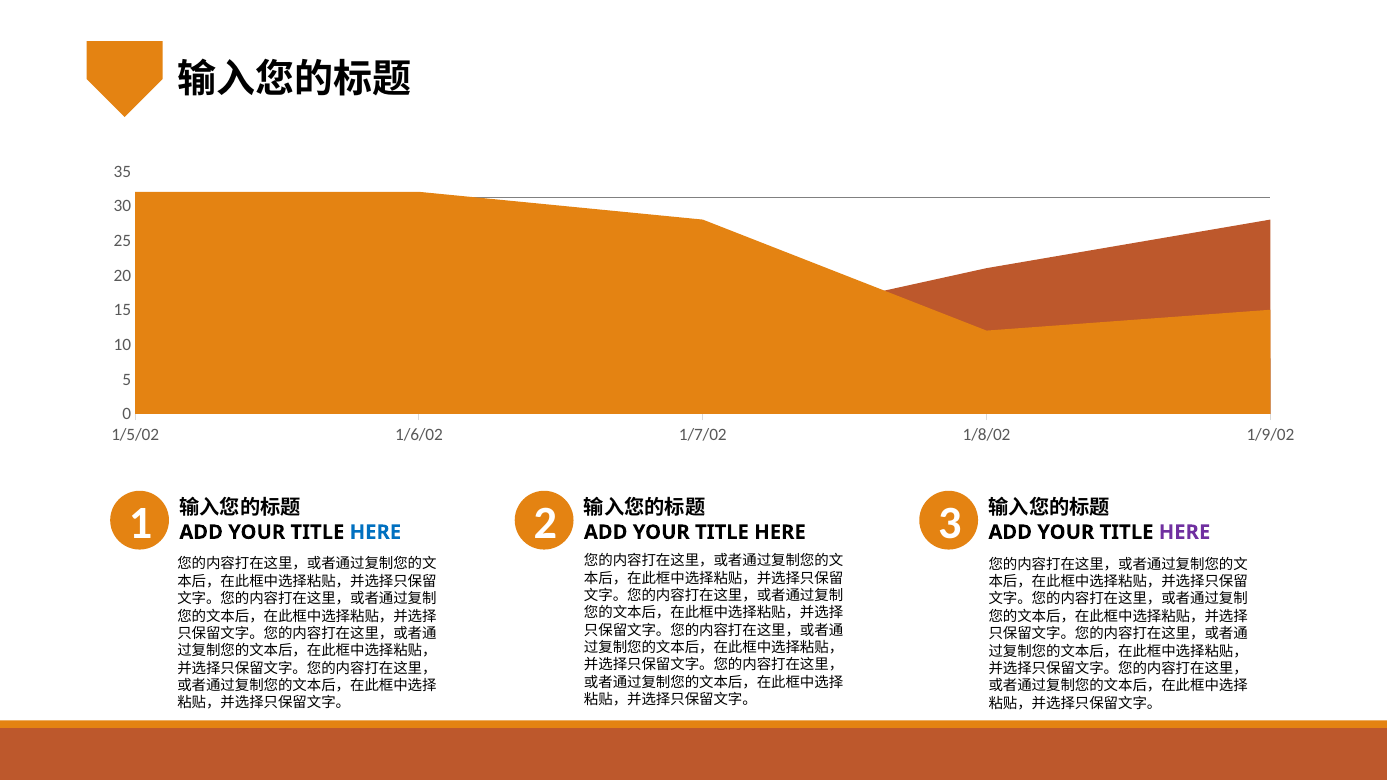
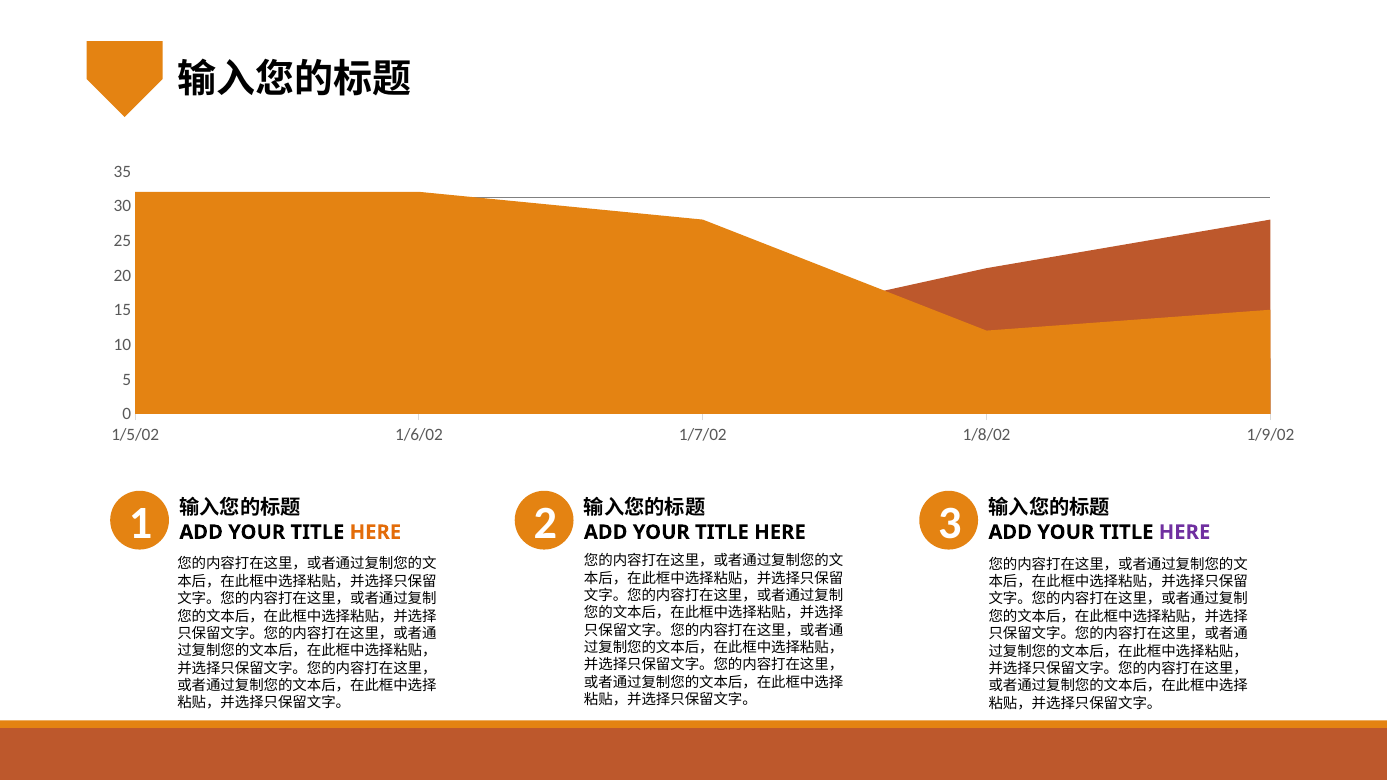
HERE colour: blue -> orange (375, 532)
